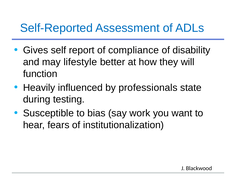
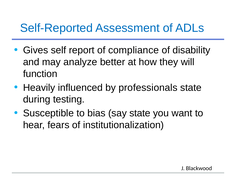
lifestyle: lifestyle -> analyze (80, 62)
say work: work -> state (140, 113)
